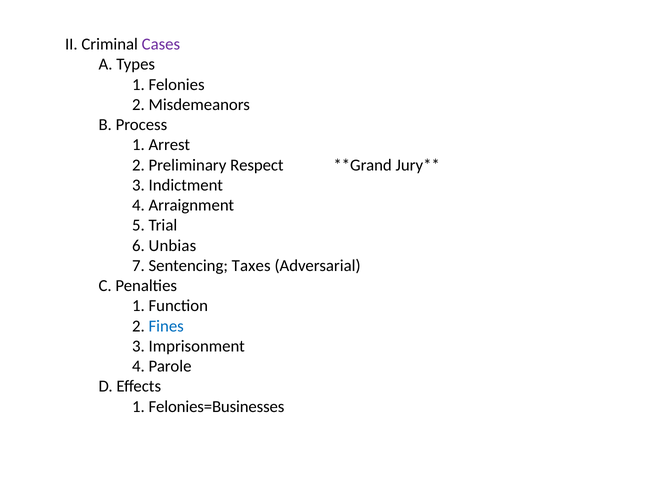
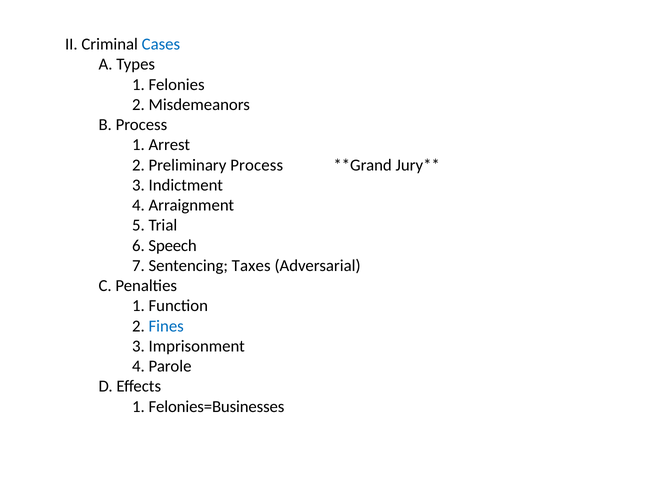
Cases colour: purple -> blue (161, 44)
Preliminary Respect: Respect -> Process (257, 165)
Unbias: Unbias -> Speech (173, 246)
